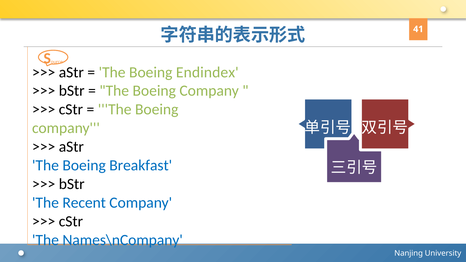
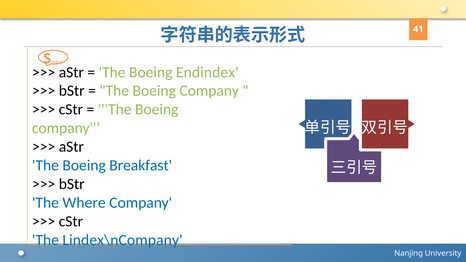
Recent: Recent -> Where (84, 203)
Names\nCompany: Names\nCompany -> Lindex\nCompany (123, 240)
